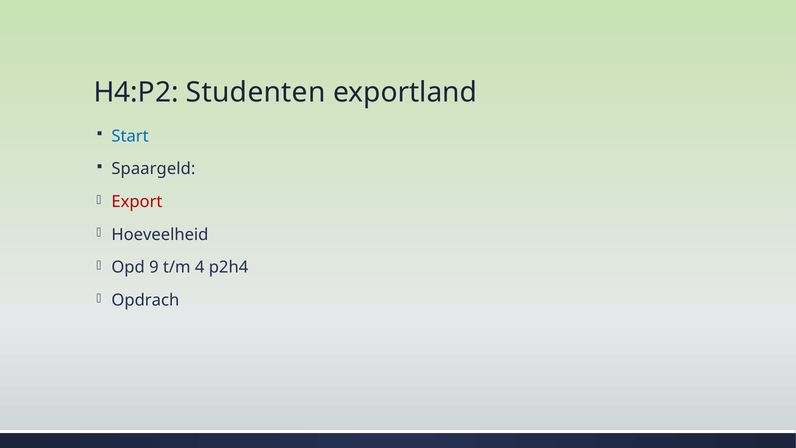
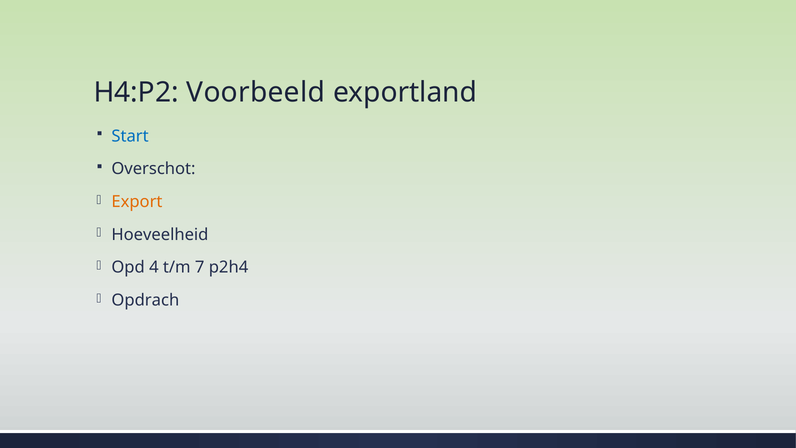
Studenten: Studenten -> Voorbeeld (256, 93)
Spaargeld: Spaargeld -> Overschot (153, 169)
Export colour: red -> orange (137, 202)
9: 9 -> 4 (154, 267)
4: 4 -> 7 (200, 267)
